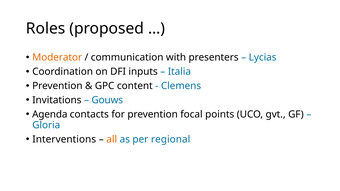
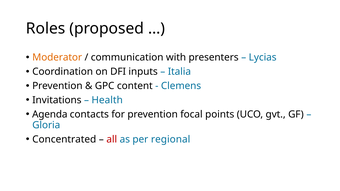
Gouws: Gouws -> Health (107, 100)
Interventions: Interventions -> Concentrated (64, 139)
all colour: orange -> red (112, 139)
